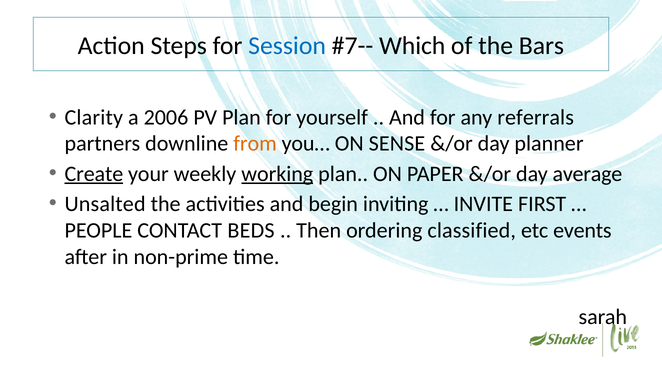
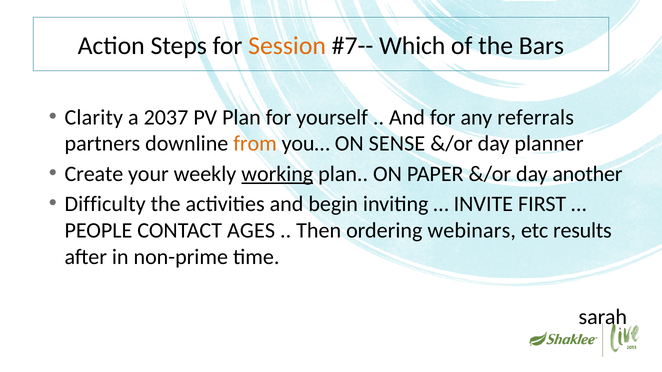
Session colour: blue -> orange (287, 46)
2006: 2006 -> 2037 (166, 117)
Create underline: present -> none (94, 174)
average: average -> another (587, 174)
Unsalted: Unsalted -> Difficulty (105, 204)
BEDS: BEDS -> AGES (251, 231)
classified: classified -> webinars (472, 231)
events: events -> results (582, 231)
